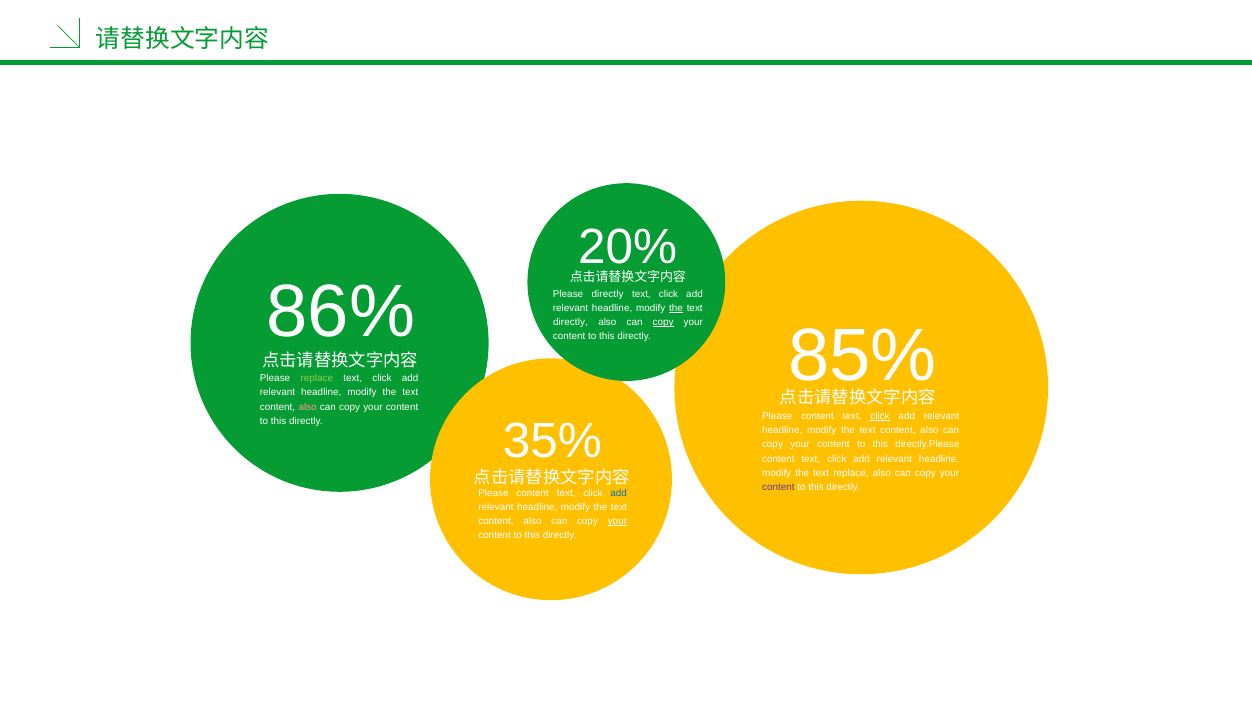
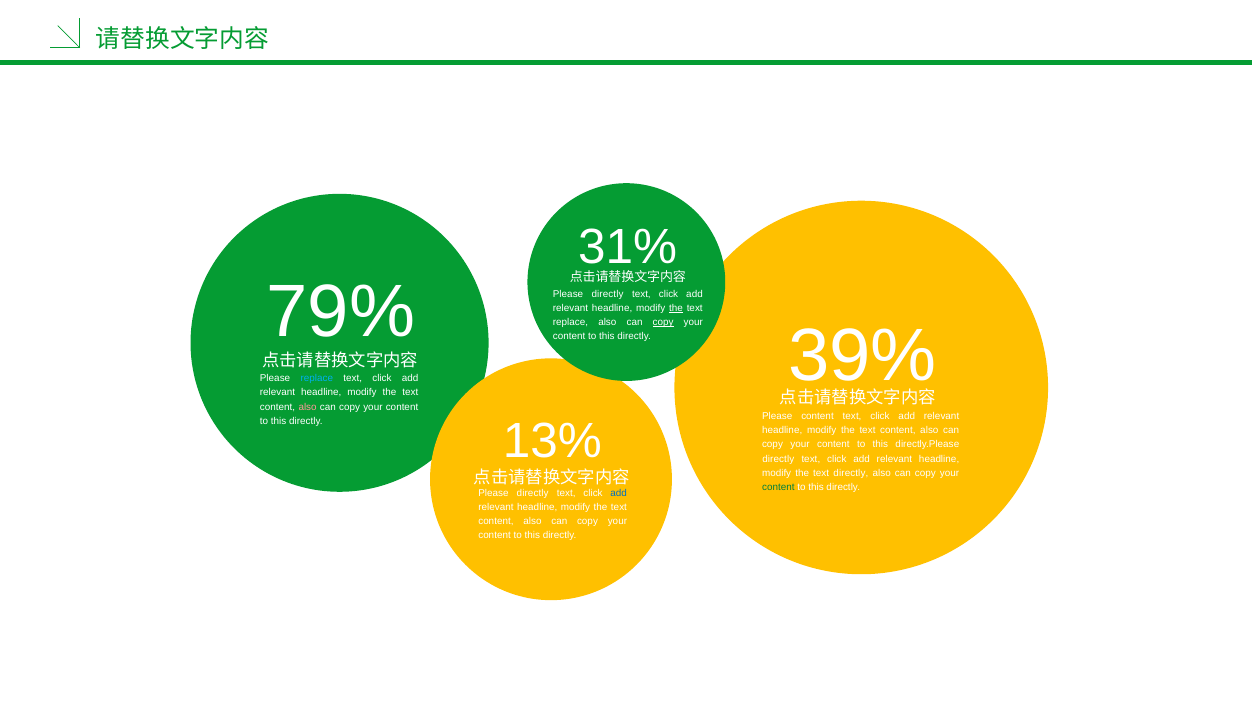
20%: 20% -> 31% (628, 248)
86%: 86% -> 79% (341, 312)
directly: directly -> replace (571, 322)
85%: 85% -> 39% (863, 356)
replace colour: light green -> light blue (317, 379)
click underline: present -> none (880, 416)
35%: 35% -> 13% (552, 441)
content: content -> directly (778, 459)
text replace: replace -> directly (851, 473)
content colour: purple -> green (778, 487)
content: content -> directly (533, 493)
your underline: present -> none (617, 522)
